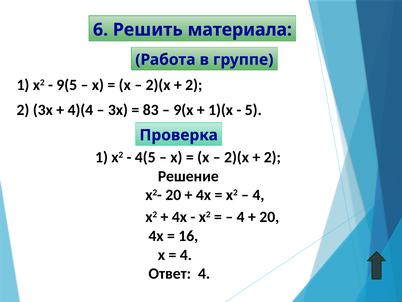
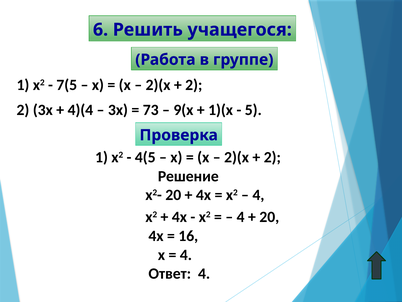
материала: материала -> учащегося (240, 30)
9(5: 9(5 -> 7(5 (67, 85)
83: 83 -> 73 (151, 110)
